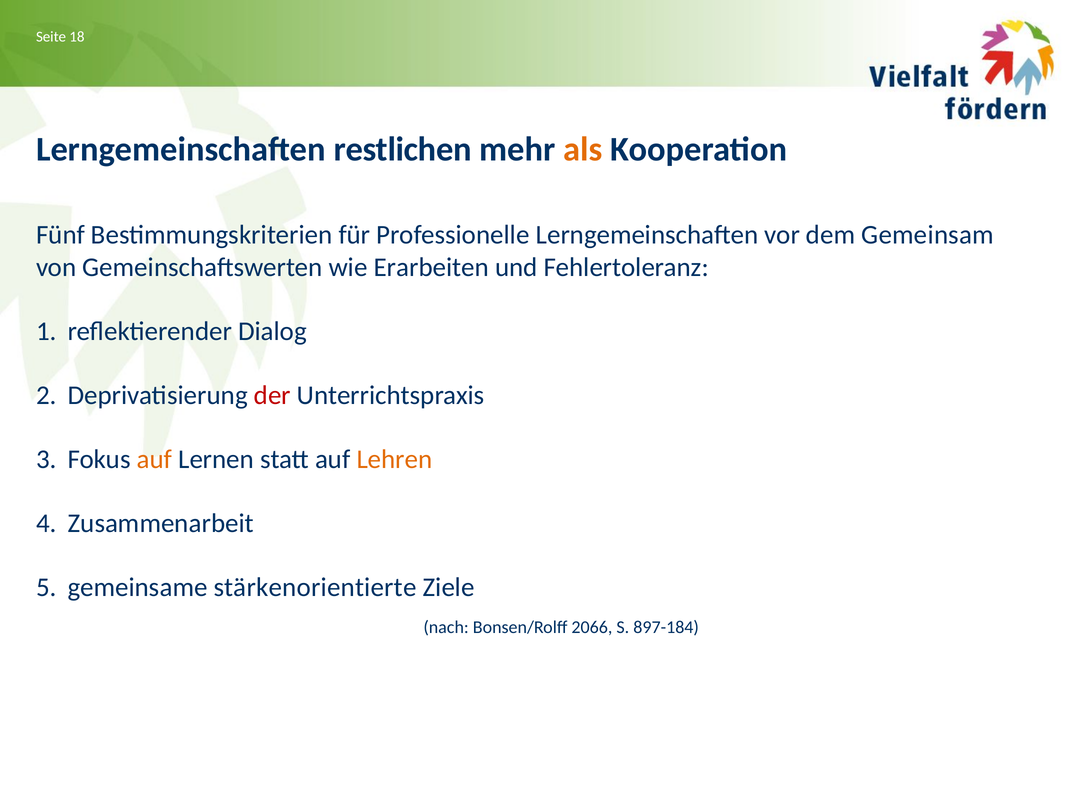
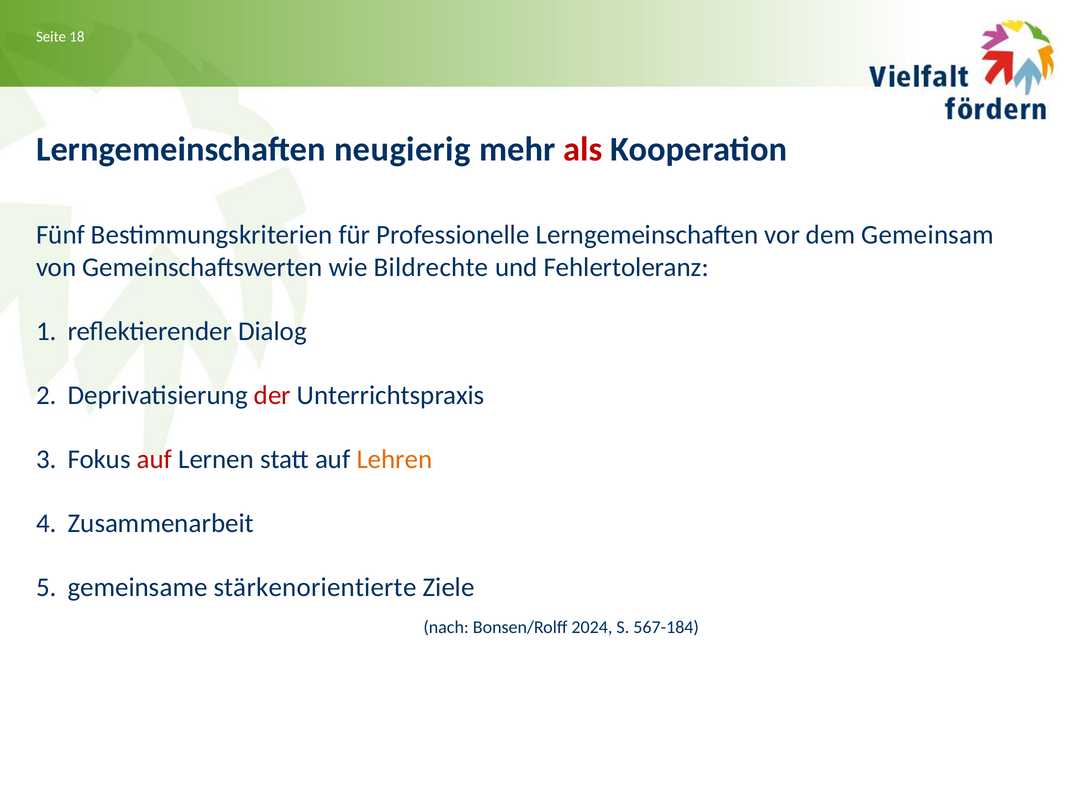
restlichen: restlichen -> neugierig (402, 149)
als colour: orange -> red (583, 149)
Erarbeiten: Erarbeiten -> Bildrechte (431, 267)
auf colour: orange -> red (154, 459)
2066: 2066 -> 2024 (592, 627)
897-184: 897-184 -> 567-184 (666, 627)
